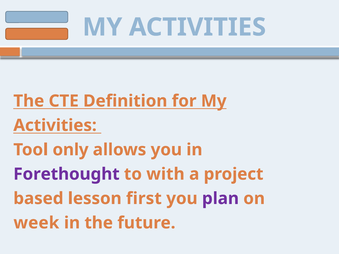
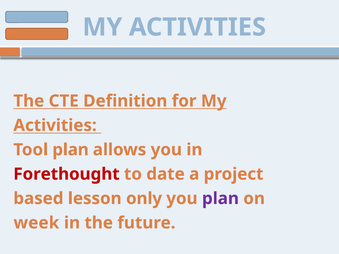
Tool only: only -> plan (71, 150)
Forethought colour: purple -> red (66, 174)
with: with -> date (166, 174)
first: first -> only (144, 199)
